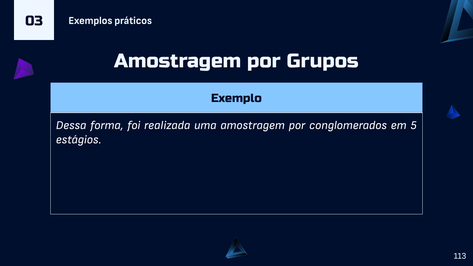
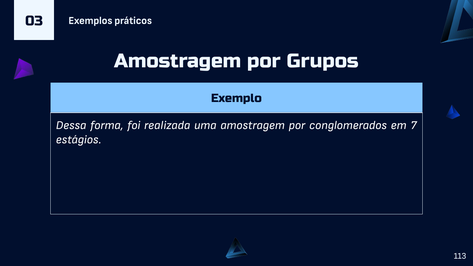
5: 5 -> 7 (414, 125)
